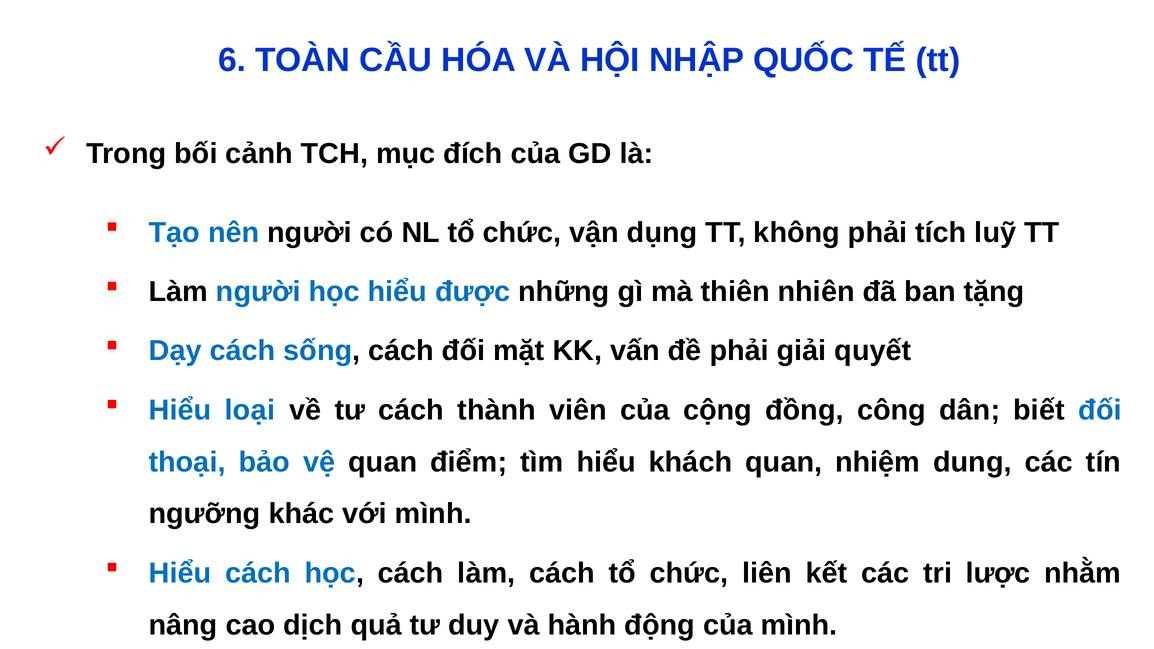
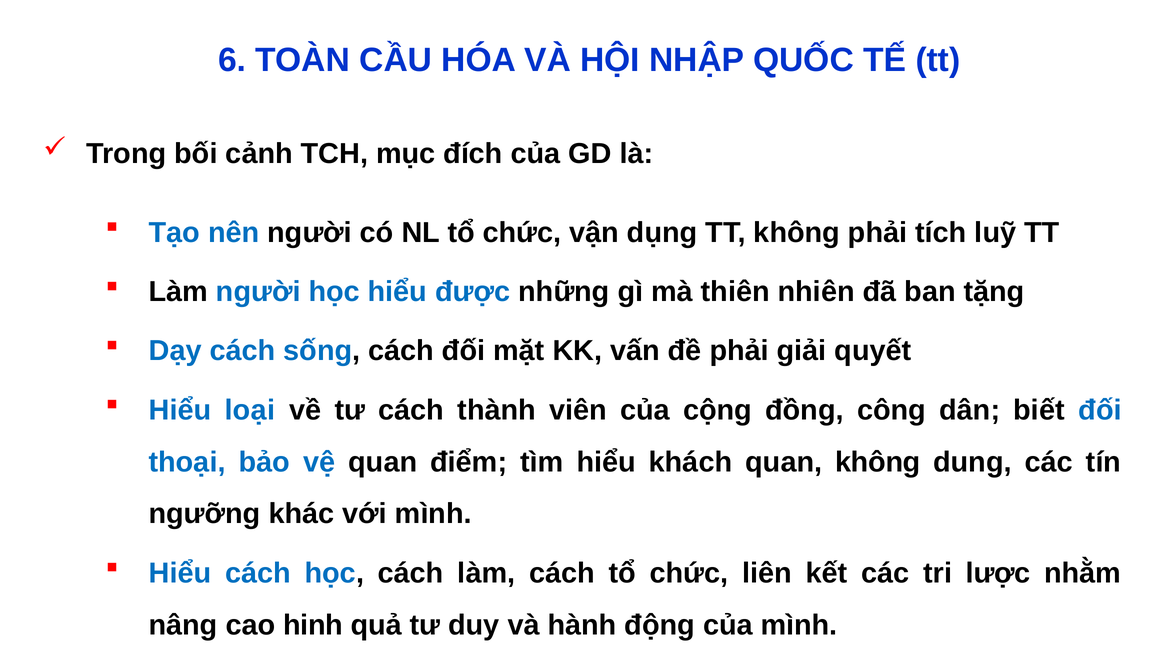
quan nhiệm: nhiệm -> không (878, 462)
dịch: dịch -> hinh (313, 625)
